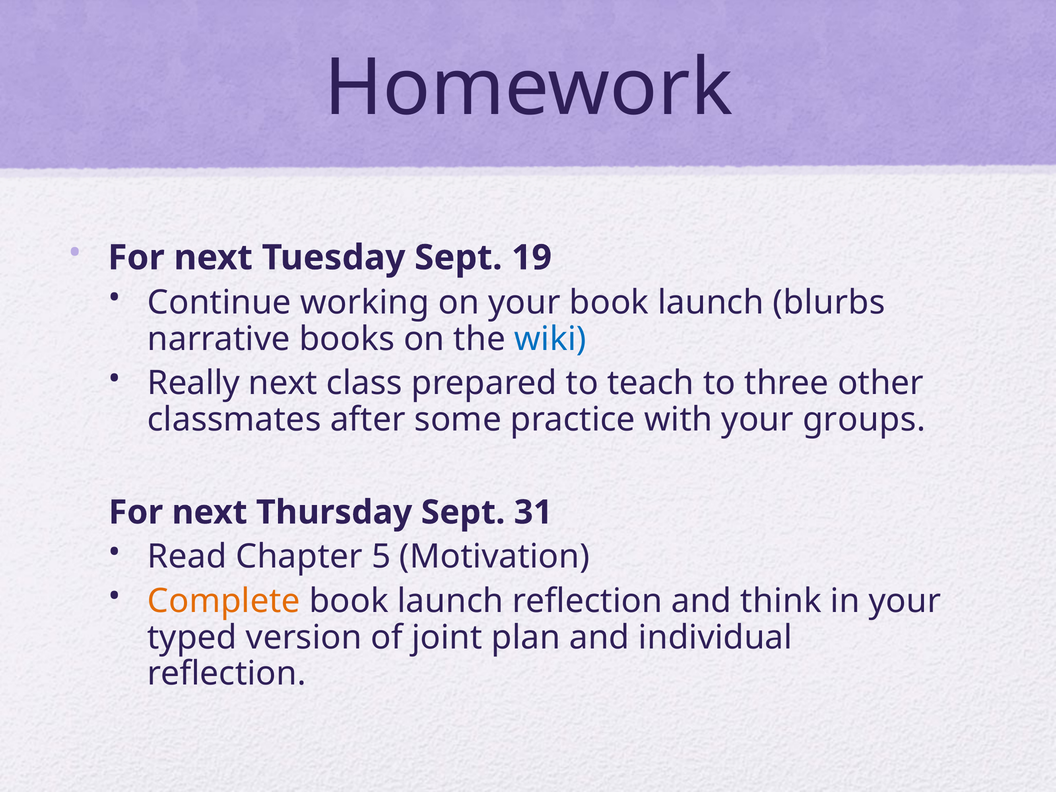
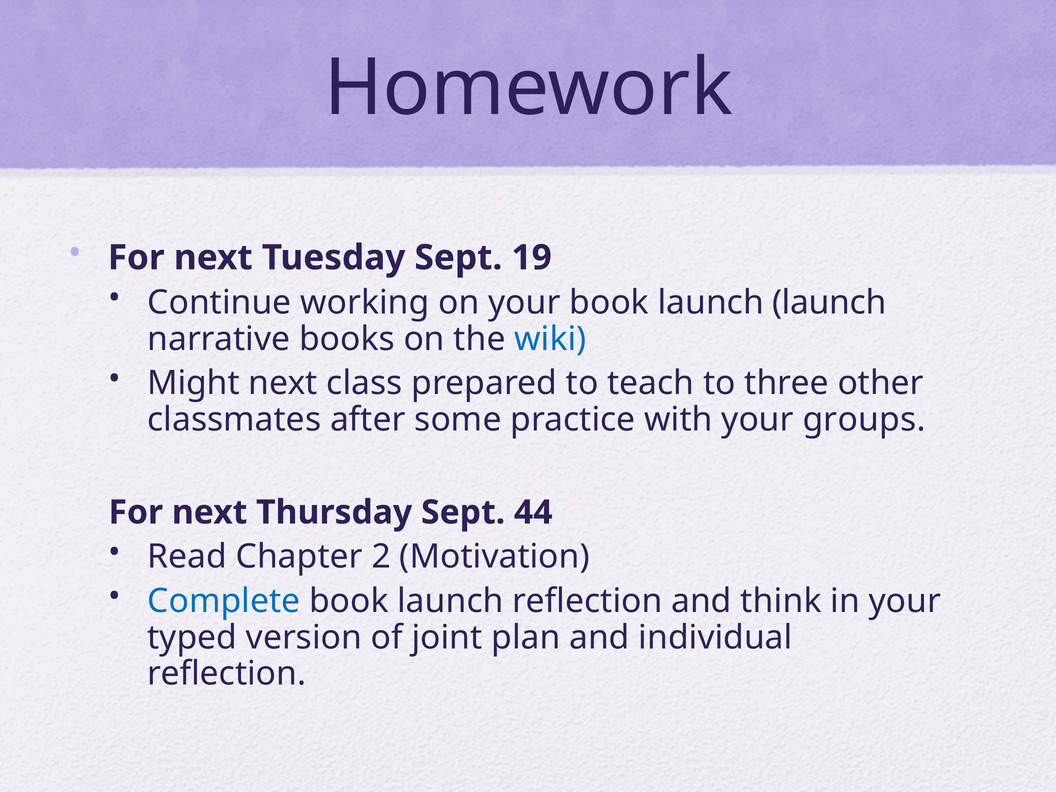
launch blurbs: blurbs -> launch (829, 303)
Really: Really -> Might (194, 383)
31: 31 -> 44 (533, 512)
5: 5 -> 2 (381, 557)
Complete colour: orange -> blue (224, 601)
